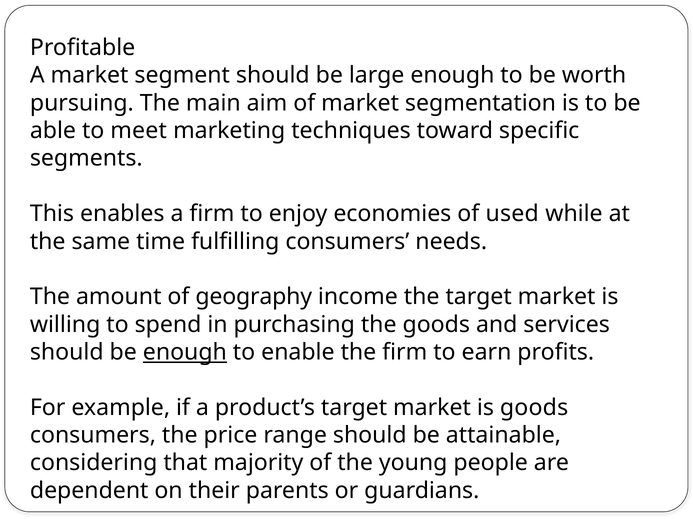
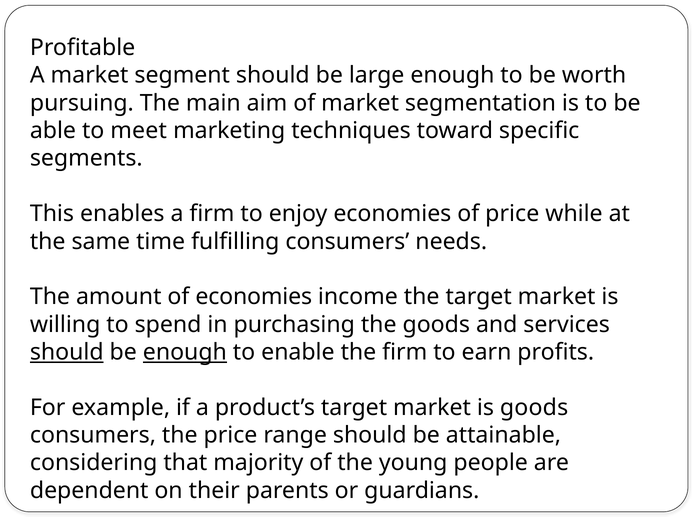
of used: used -> price (512, 214)
of geography: geography -> economies (254, 297)
should underline: none -> present (67, 353)
